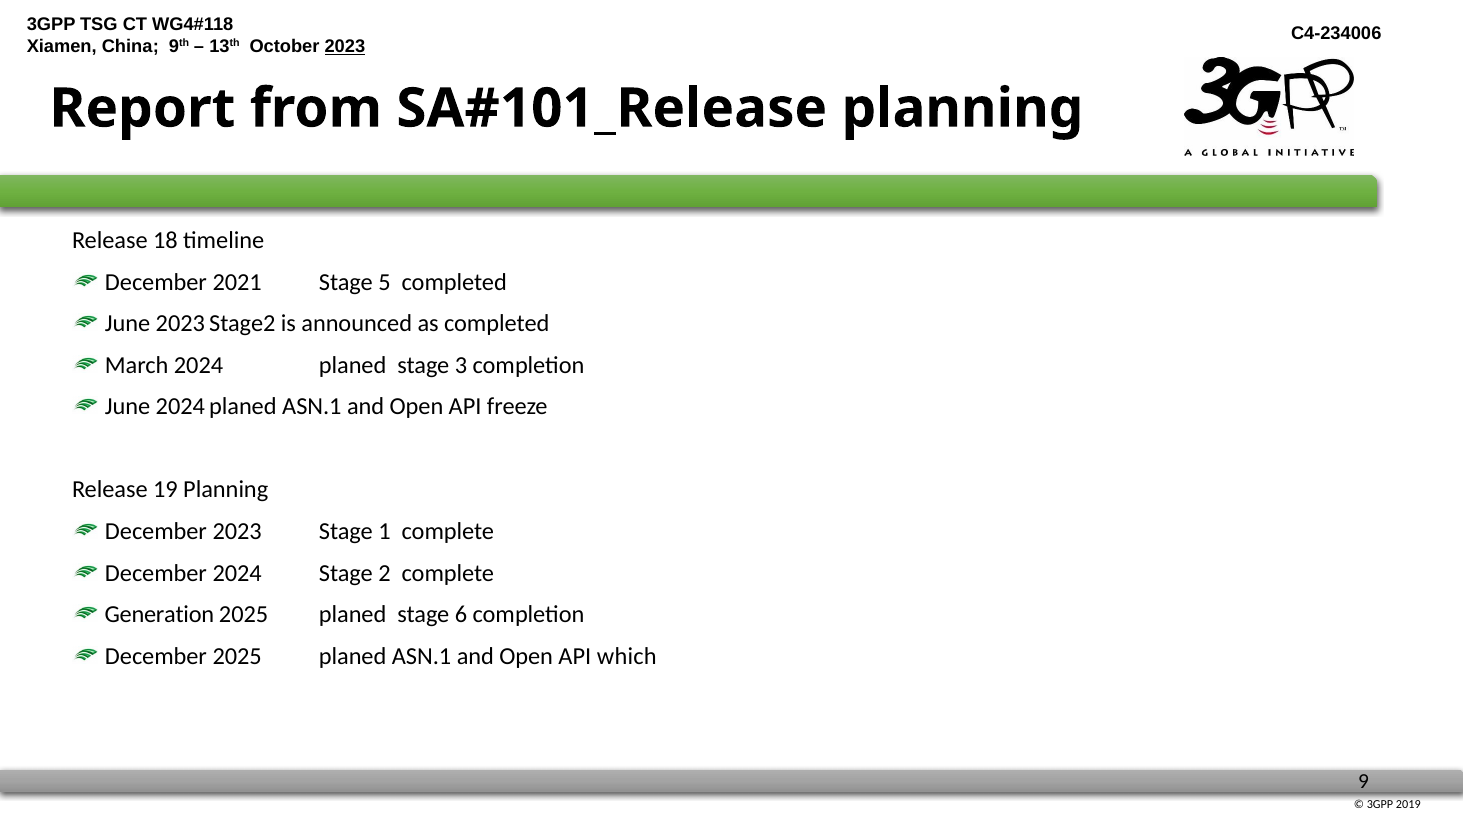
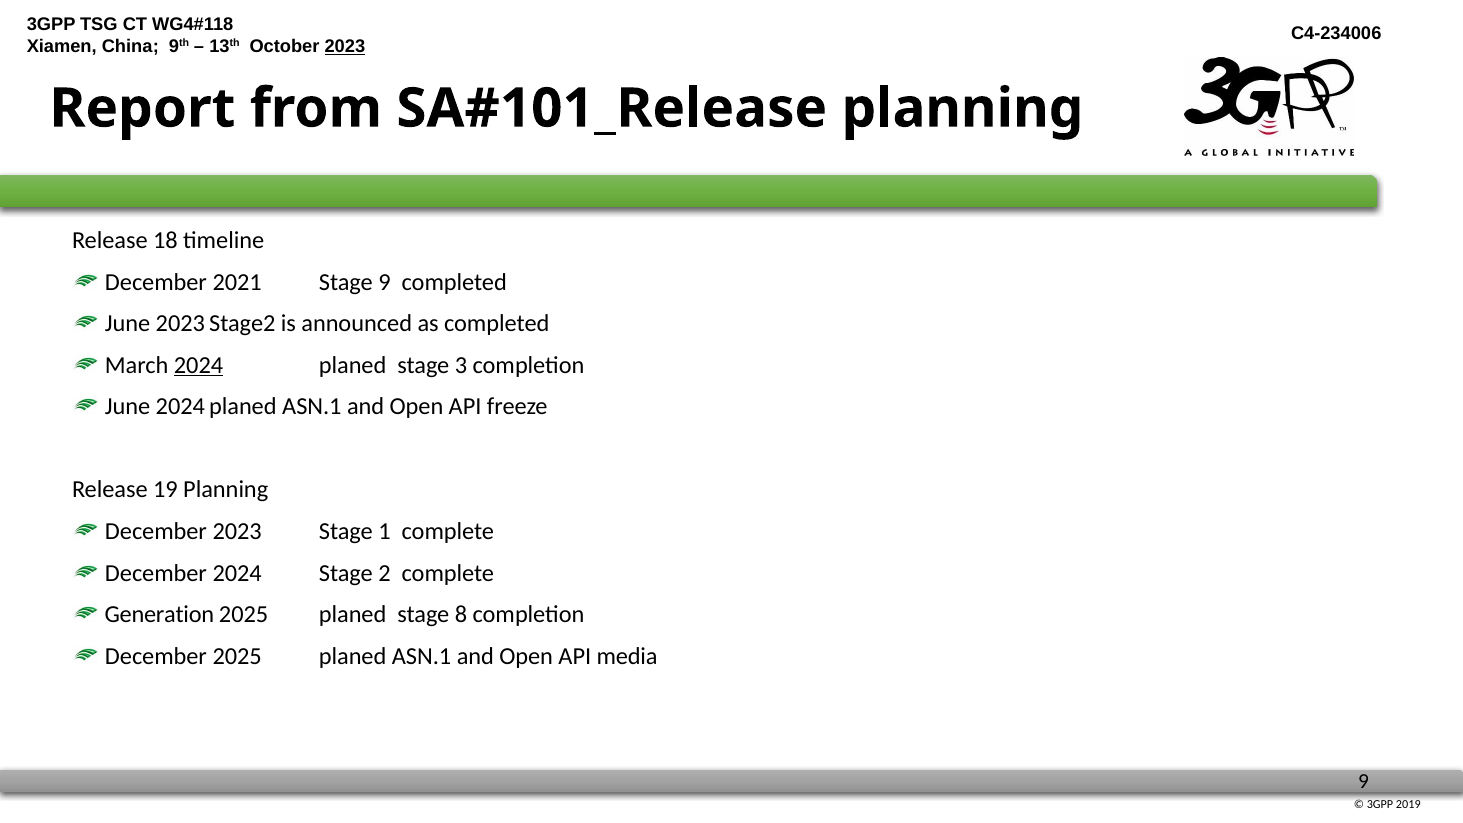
Stage 5: 5 -> 9 (384, 282)
2024 underline: none -> present (199, 365)
6: 6 -> 8 (461, 615)
which: which -> media (627, 656)
